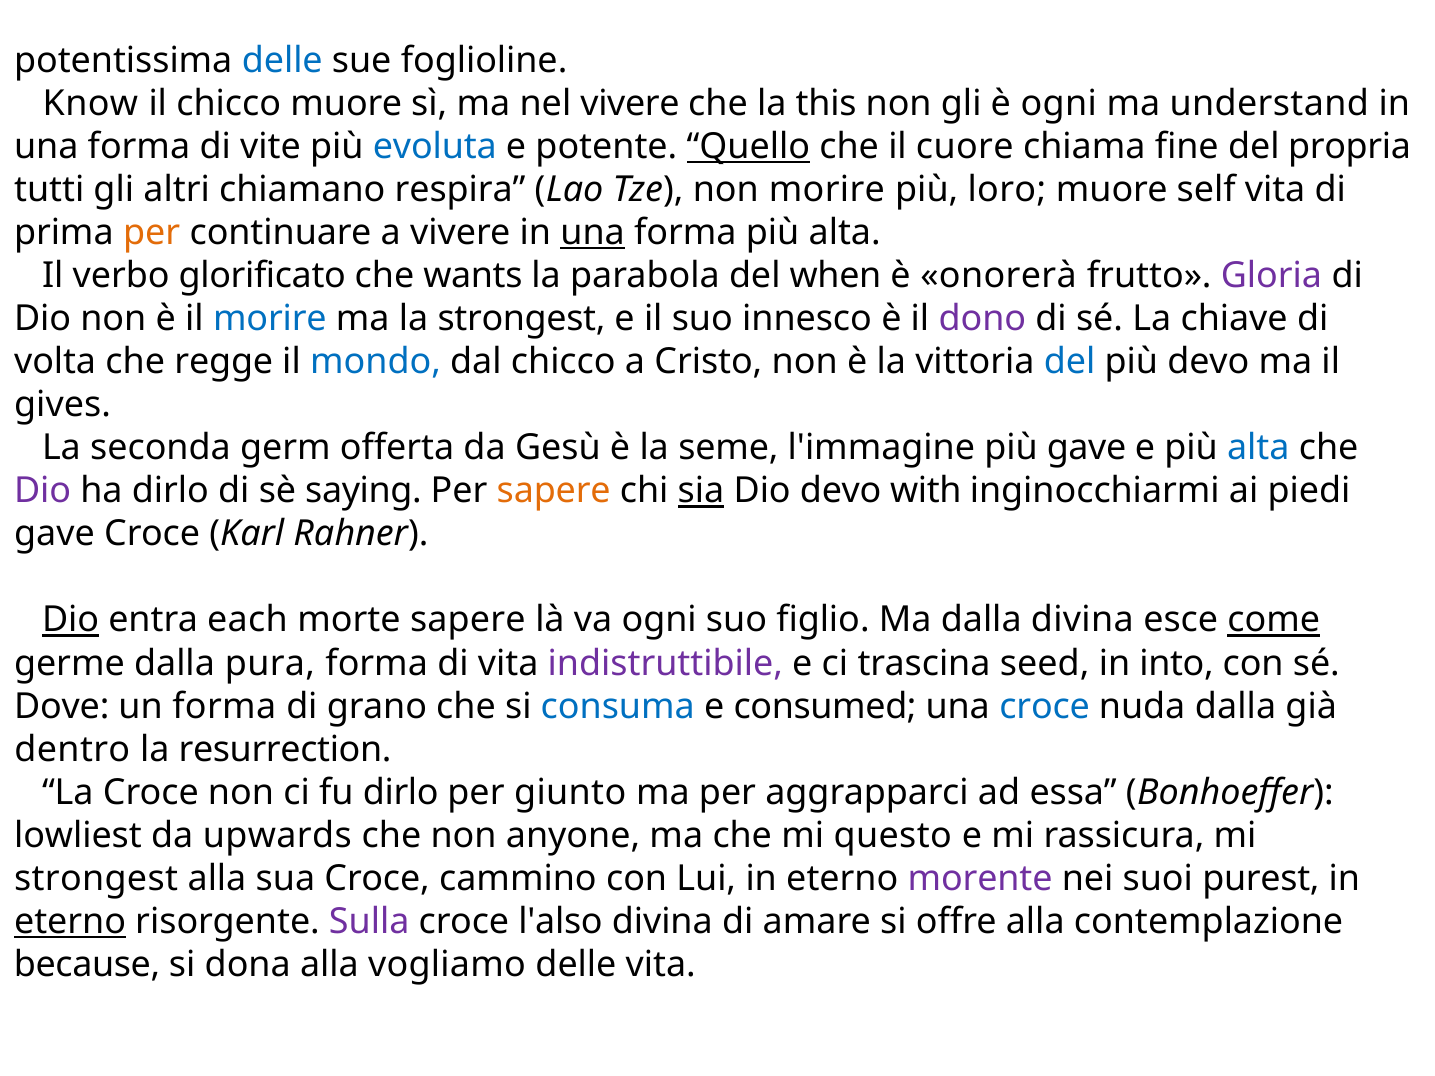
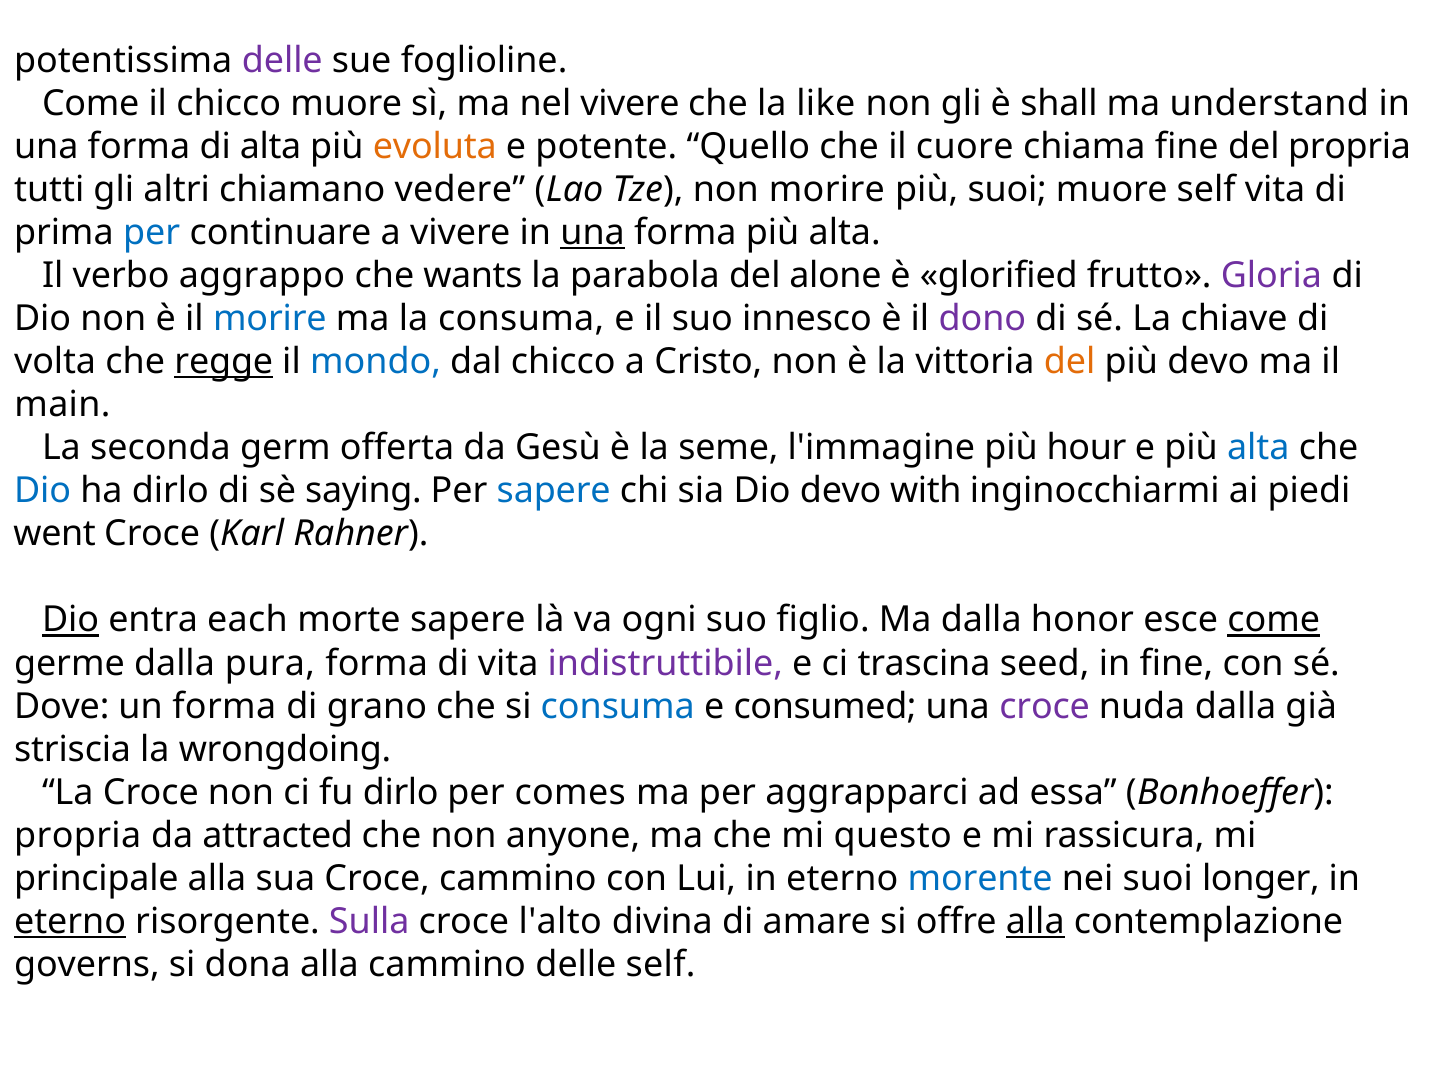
delle colour: blue -> purple (282, 61)
Know: Know -> Come (91, 104)
this: this -> like (826, 104)
è ogni: ogni -> shall (1059, 104)
di vite: vite -> alta (271, 147)
evoluta colour: blue -> orange (435, 147)
Quello underline: present -> none (748, 147)
respira: respira -> vedere (460, 190)
più loro: loro -> suoi (1007, 190)
per colour: orange -> blue (152, 233)
glorificato: glorificato -> aggrappo (262, 276)
when: when -> alone (835, 276)
onorerà: onorerà -> glorified (999, 276)
la strongest: strongest -> consuma (521, 319)
regge underline: none -> present (224, 362)
del colour: blue -> orange (1070, 362)
gives: gives -> main (62, 405)
più gave: gave -> hour (1087, 448)
Dio colour: purple -> blue (43, 491)
sapere colour: orange -> blue (554, 491)
sia underline: present -> none (701, 491)
gave: gave -> went (55, 534)
dalla divina: divina -> honor (1082, 620)
in into: into -> fine (1176, 663)
croce colour: blue -> purple (1045, 706)
dentro: dentro -> striscia (73, 749)
resurrection: resurrection -> wrongdoing (285, 749)
giunto: giunto -> comes (570, 792)
lowliest: lowliest -> propria (78, 836)
upwards: upwards -> attracted (278, 836)
strongest: strongest -> principale (96, 879)
morente colour: purple -> blue (980, 879)
purest: purest -> longer (1261, 879)
l'also: l'also -> l'alto (560, 922)
alla underline: none -> present (1035, 922)
because: because -> governs (87, 965)
alla vogliamo: vogliamo -> cammino (447, 965)
delle vita: vita -> self (661, 965)
